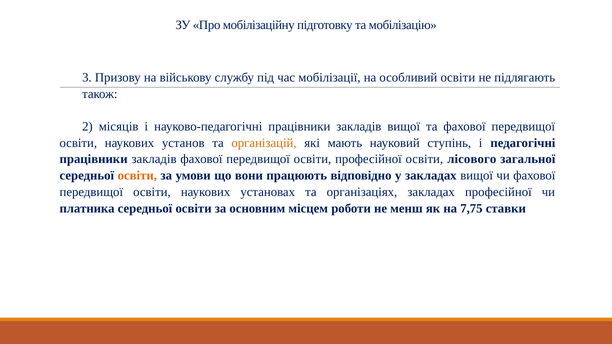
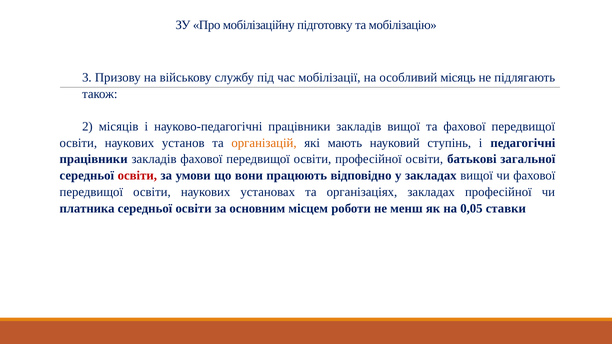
особливий освіти: освіти -> місяць (458, 78)
лісового: лісового -> батькові (472, 159)
освіти colour: orange -> red (137, 176)
7,75: 7,75 -> 0,05 (471, 208)
